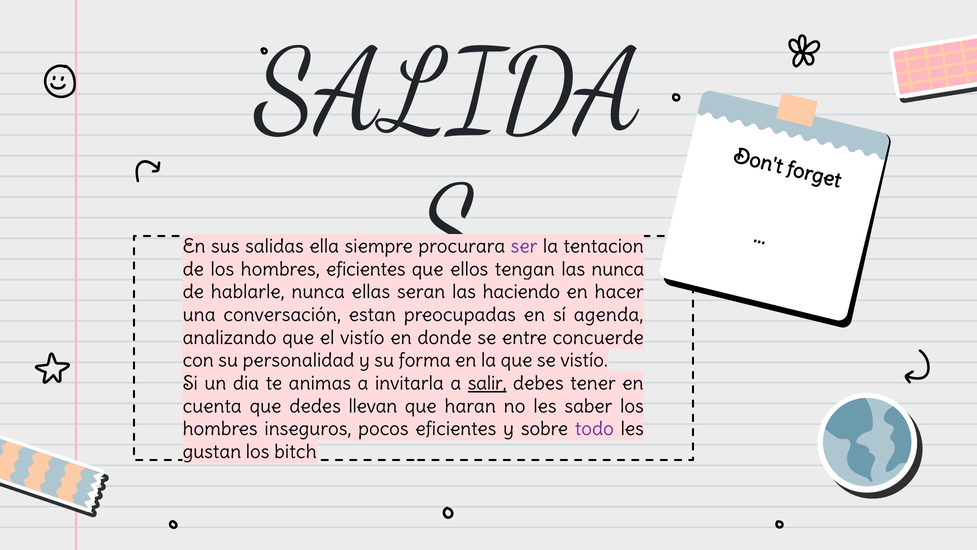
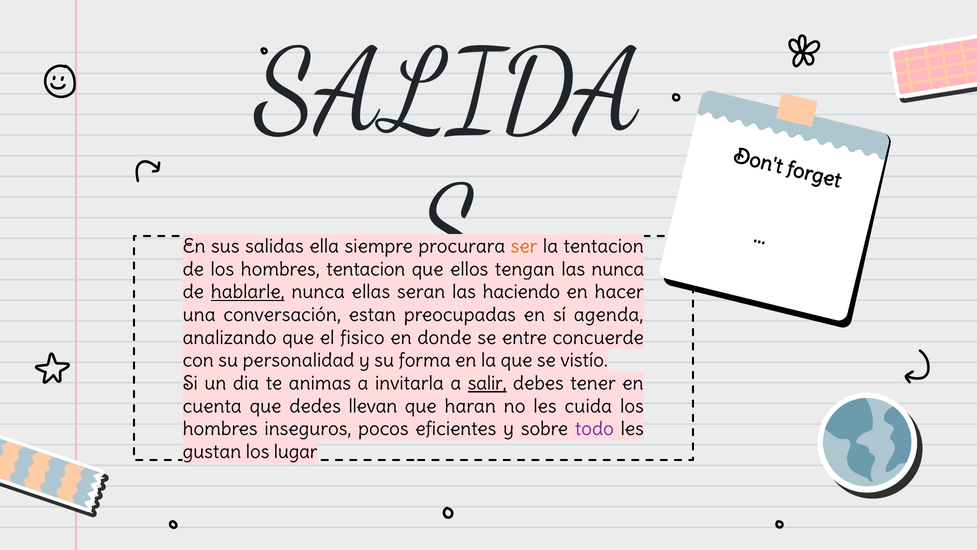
ser colour: purple -> orange (524, 246)
hombres eficientes: eficientes -> tentacion (366, 269)
hablarle underline: none -> present (248, 292)
el vistío: vistío -> fisico (362, 338)
saber: saber -> cuida (588, 406)
bitch: bitch -> lugar (296, 452)
